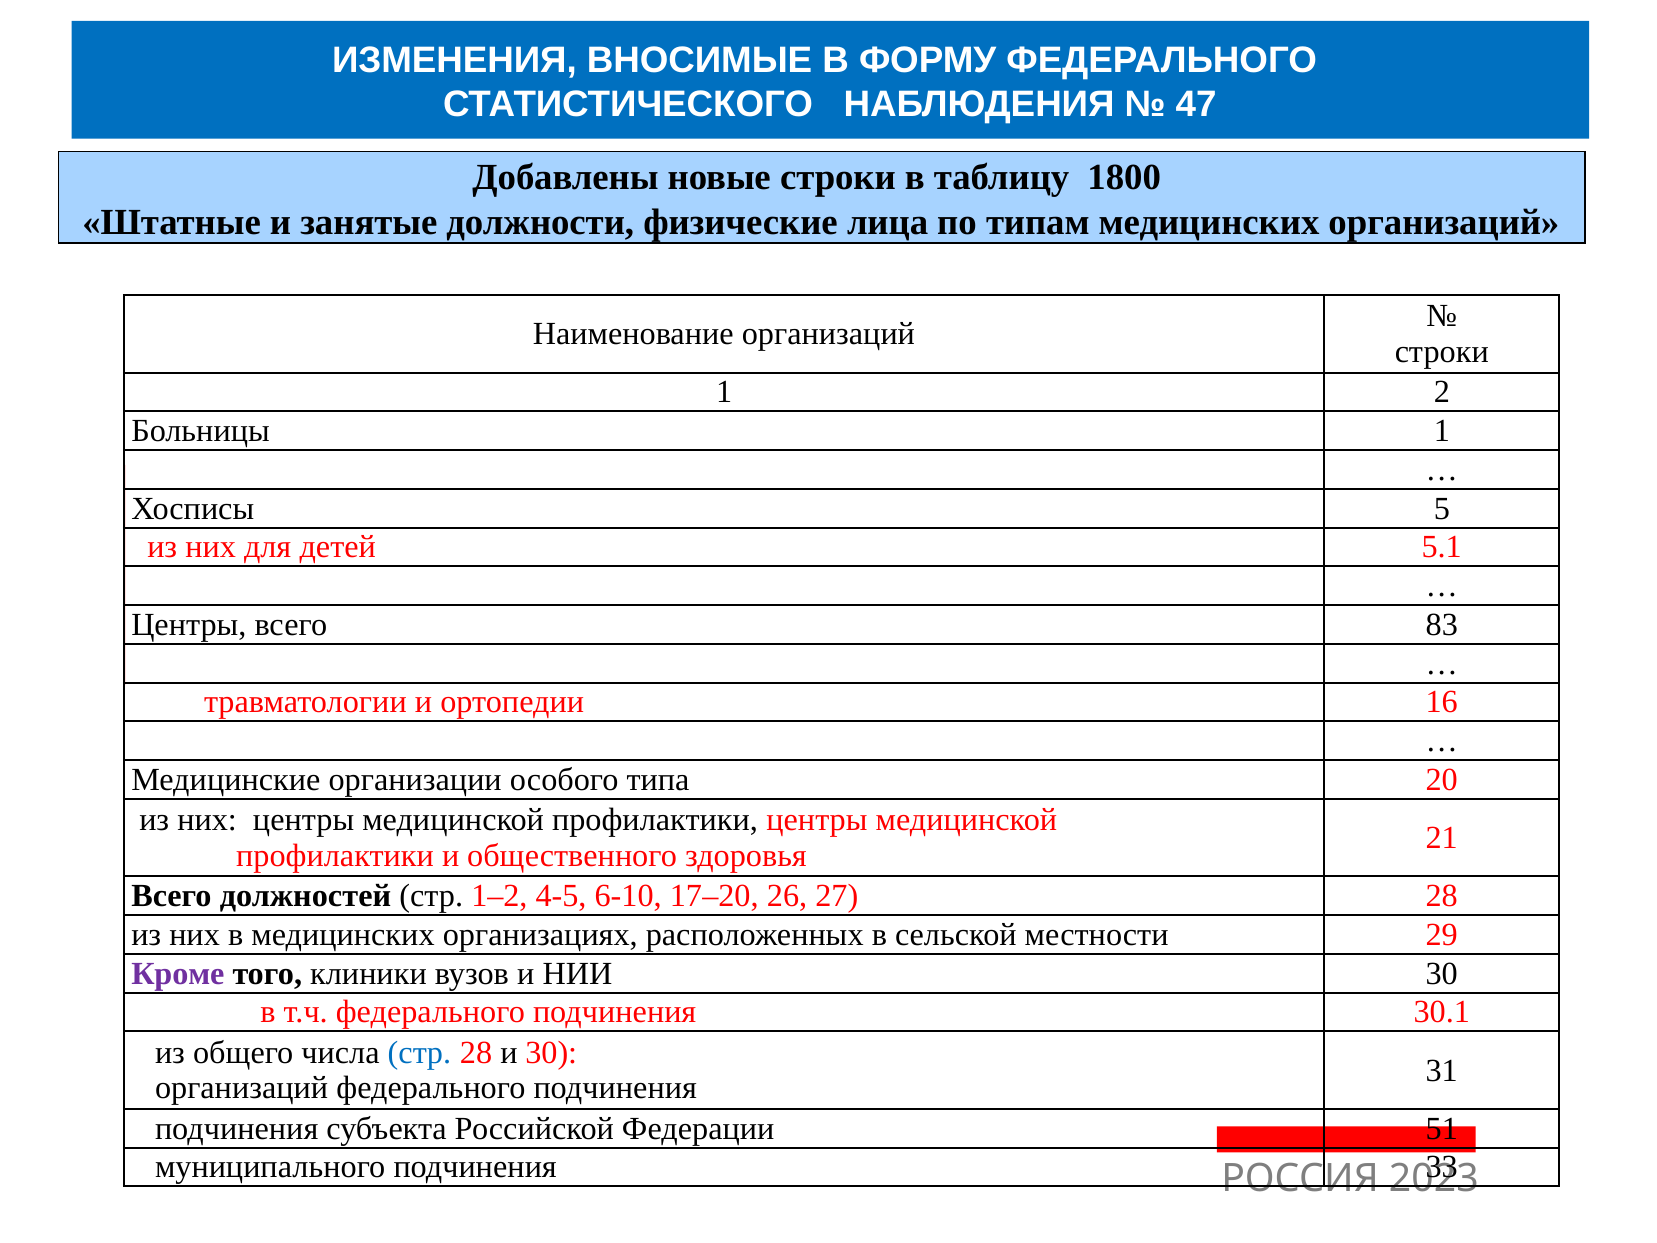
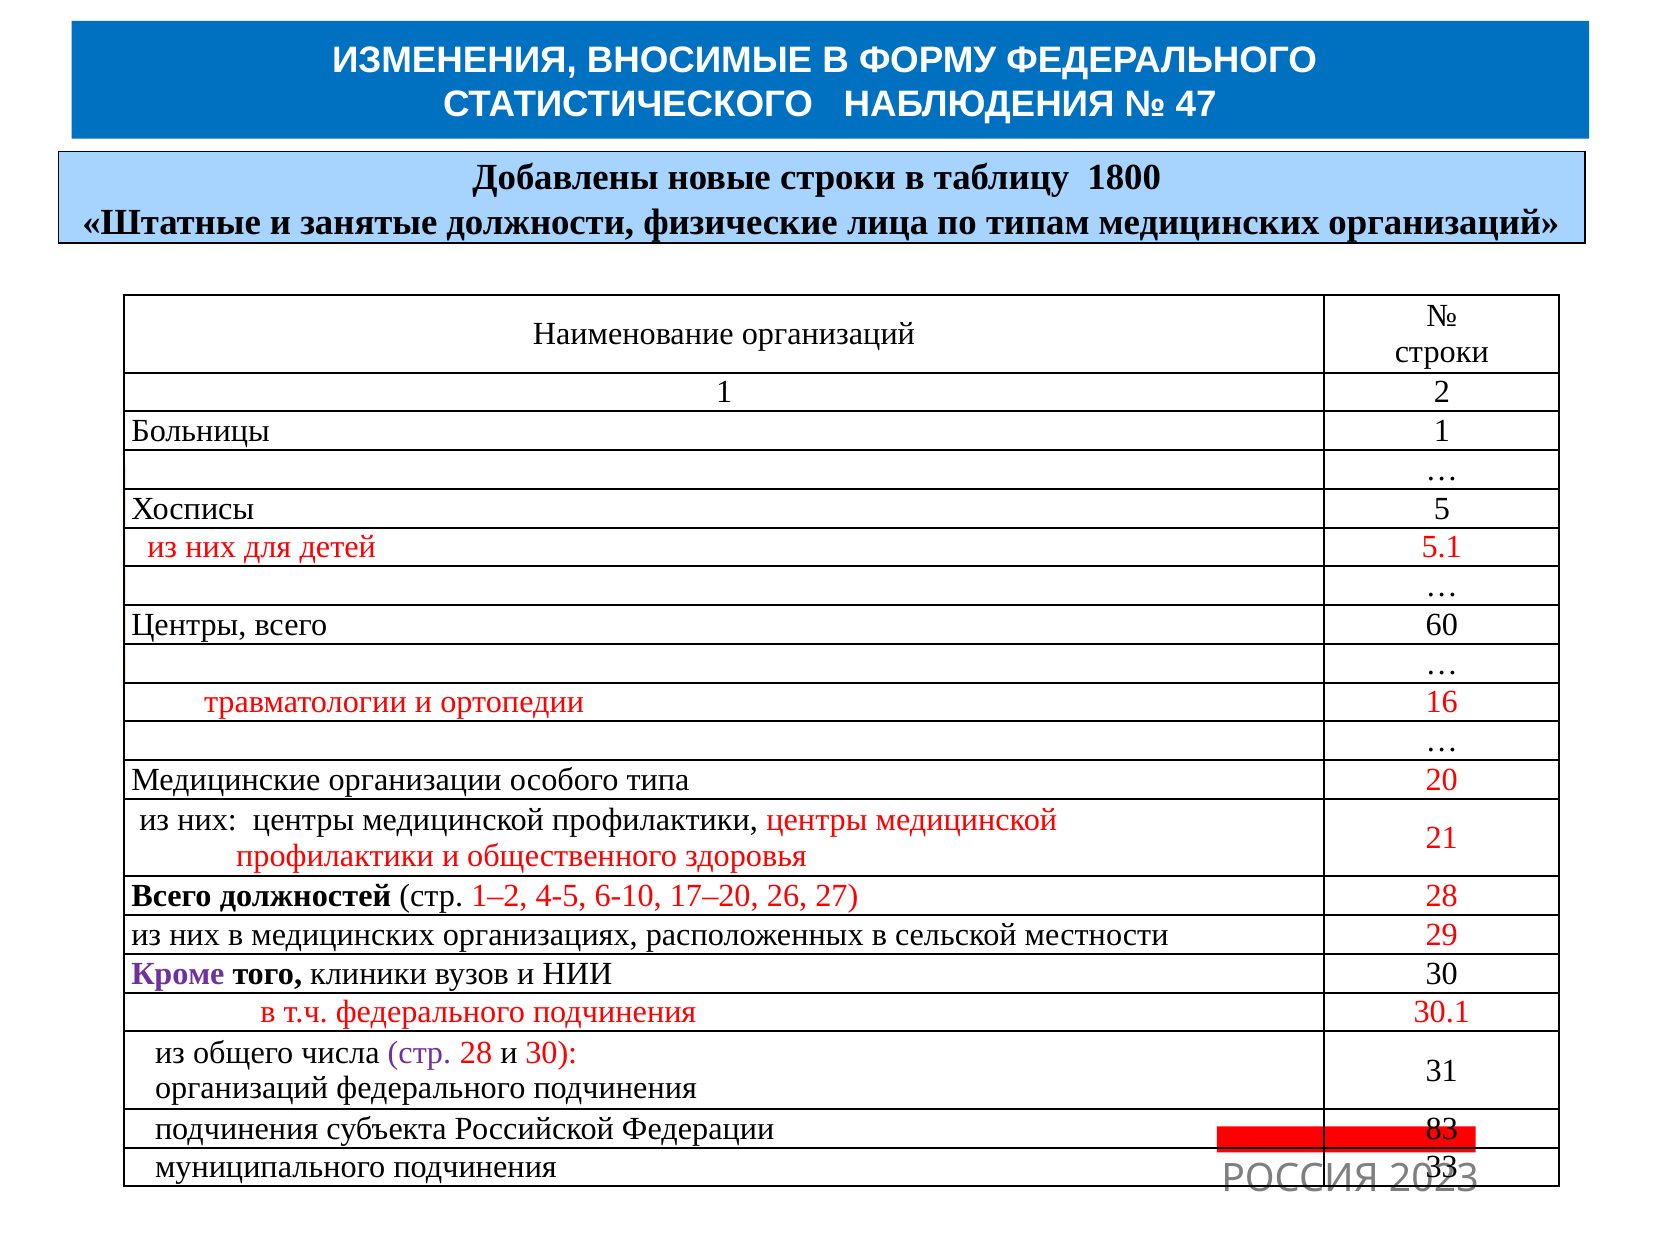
83: 83 -> 60 (1442, 625)
стр colour: blue -> purple (419, 1052)
51: 51 -> 83 (1442, 1128)
